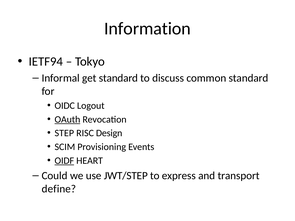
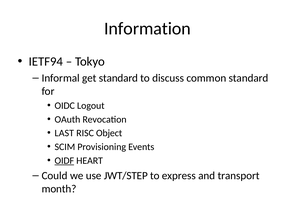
OAuth underline: present -> none (67, 120)
STEP: STEP -> LAST (64, 133)
Design: Design -> Object (109, 133)
define: define -> month (59, 189)
